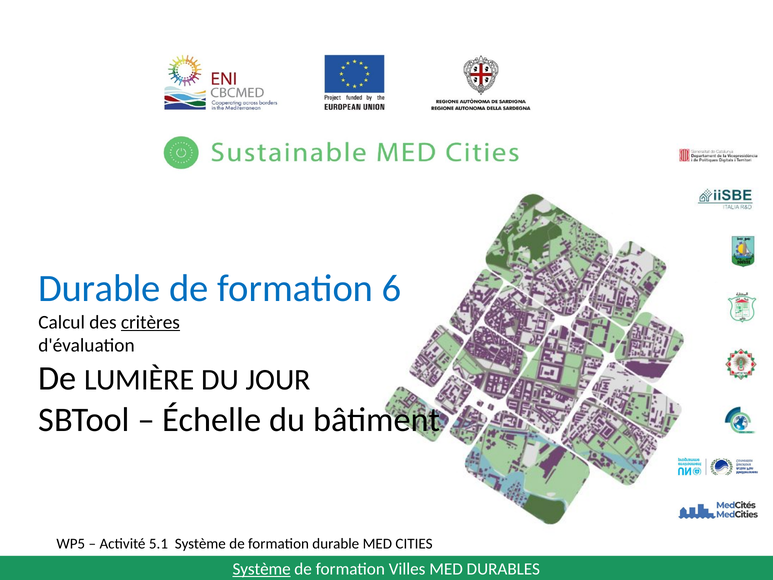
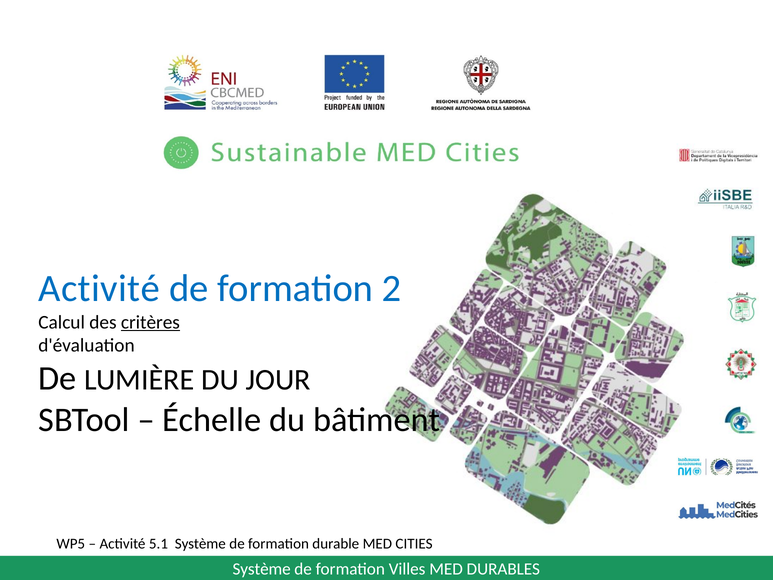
Durable: Durable -> Activité (99, 289)
6: 6 -> 2 (392, 289)
Système underline: present -> none (262, 569)
